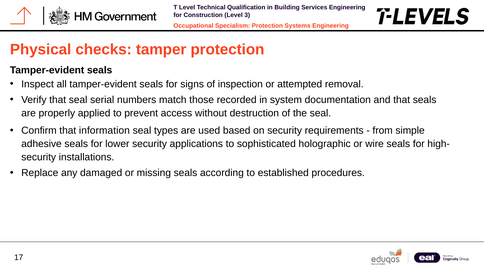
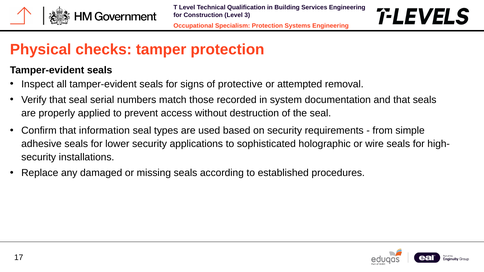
inspection: inspection -> protective (240, 84)
